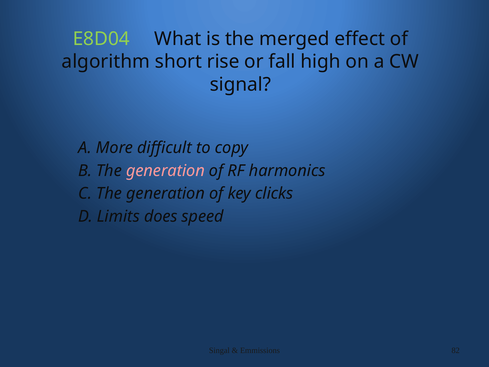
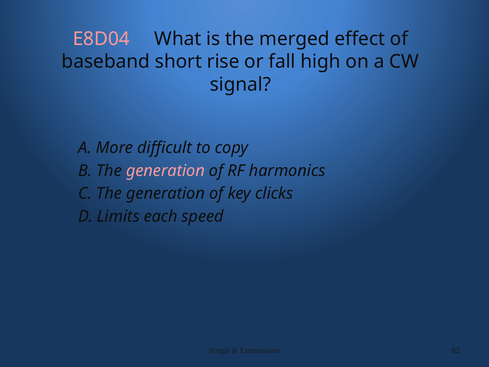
E8D04 colour: light green -> pink (101, 39)
algorithm: algorithm -> baseband (106, 62)
does: does -> each (161, 216)
